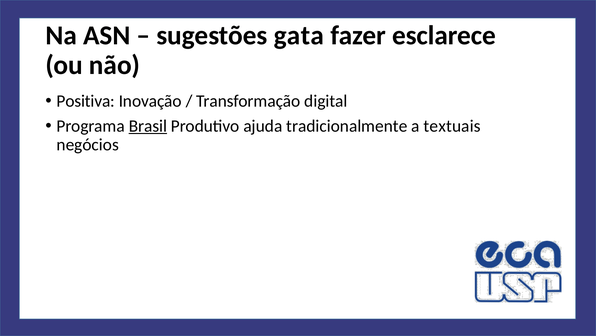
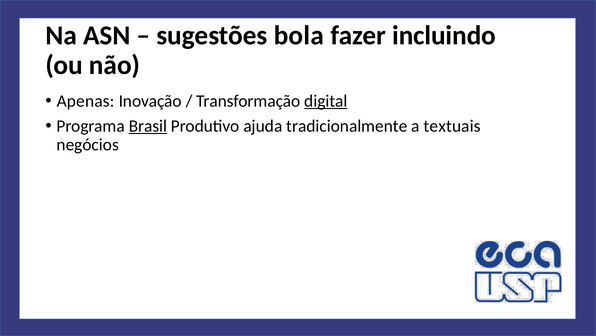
gata: gata -> bola (299, 35)
esclarece: esclarece -> incluindo (444, 35)
Positiva: Positiva -> Apenas (86, 101)
digital underline: none -> present (326, 101)
